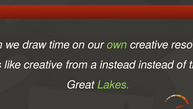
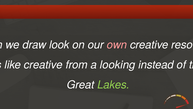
time: time -> look (59, 45)
own colour: light green -> pink (117, 45)
a instead: instead -> looking (118, 65)
